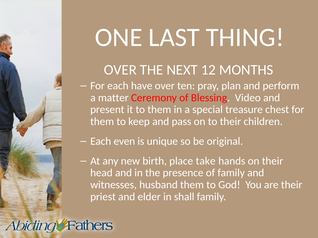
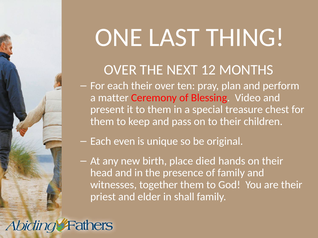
each have: have -> their (142, 86)
take: take -> died (206, 161)
husband: husband -> together (158, 185)
